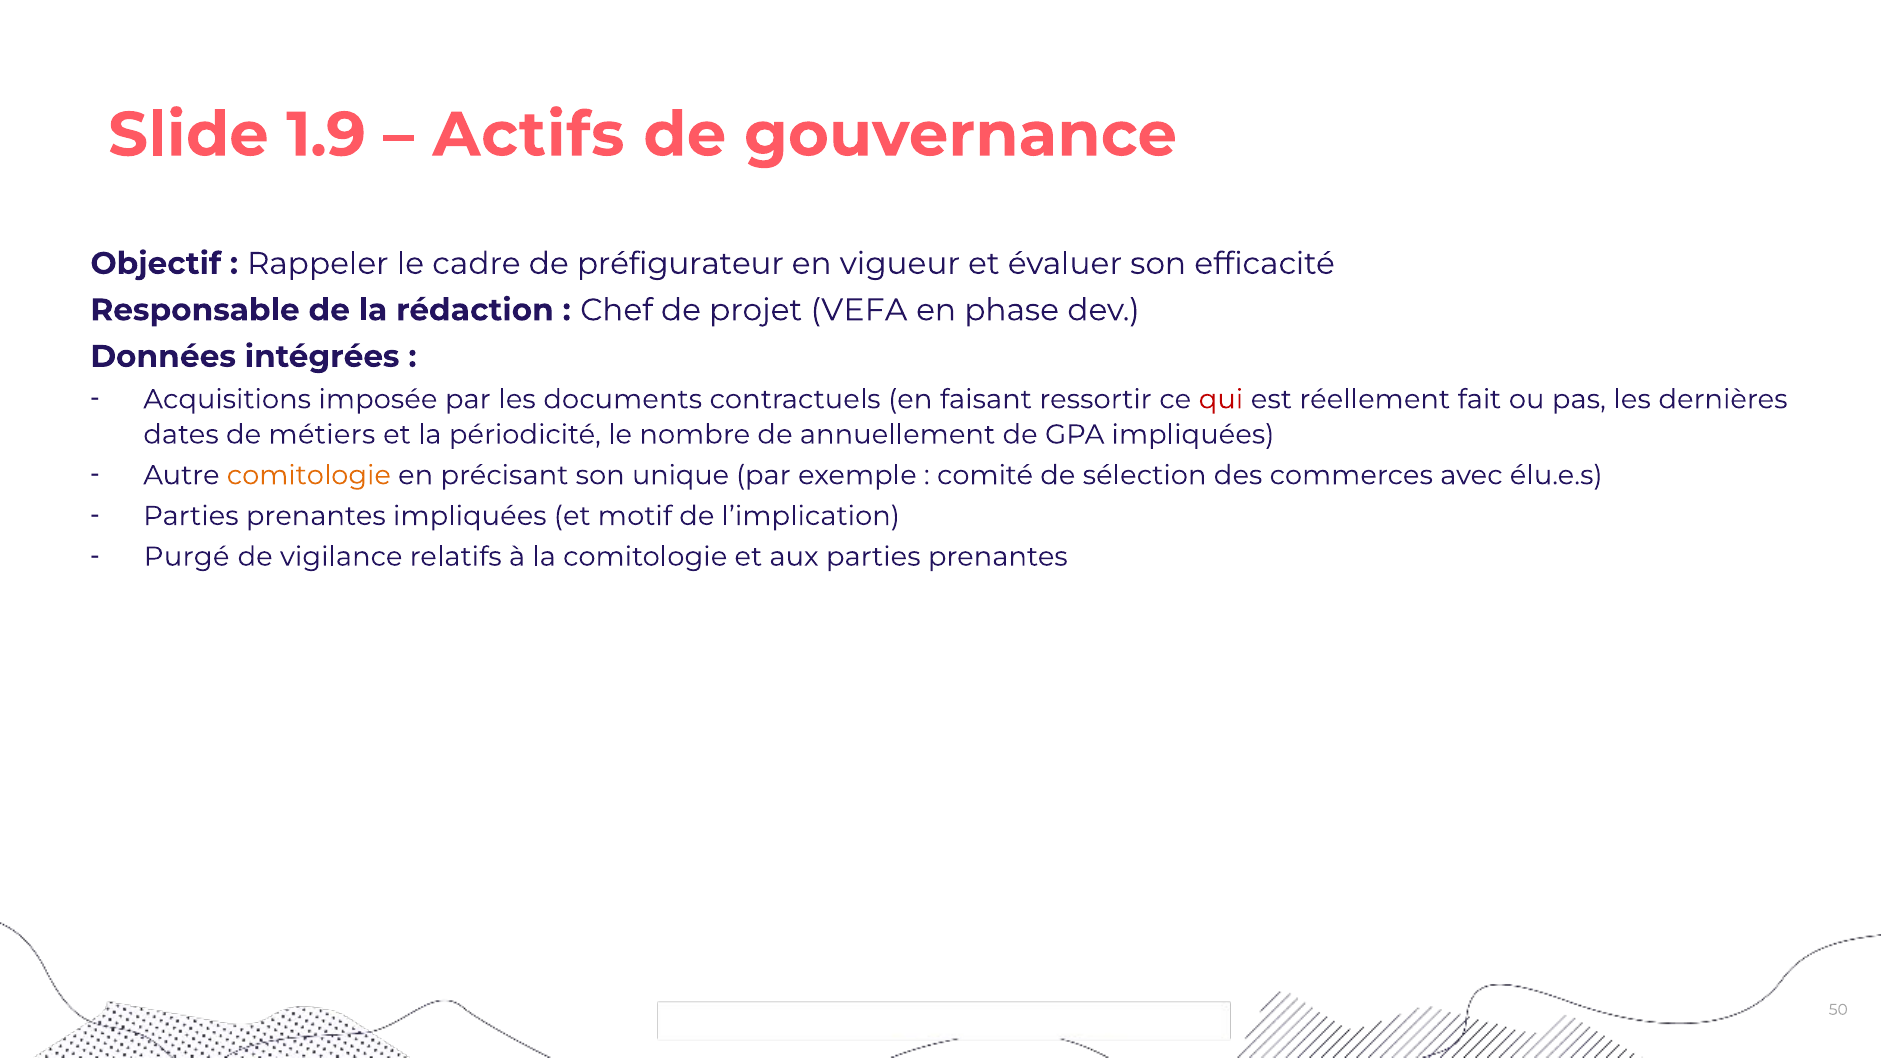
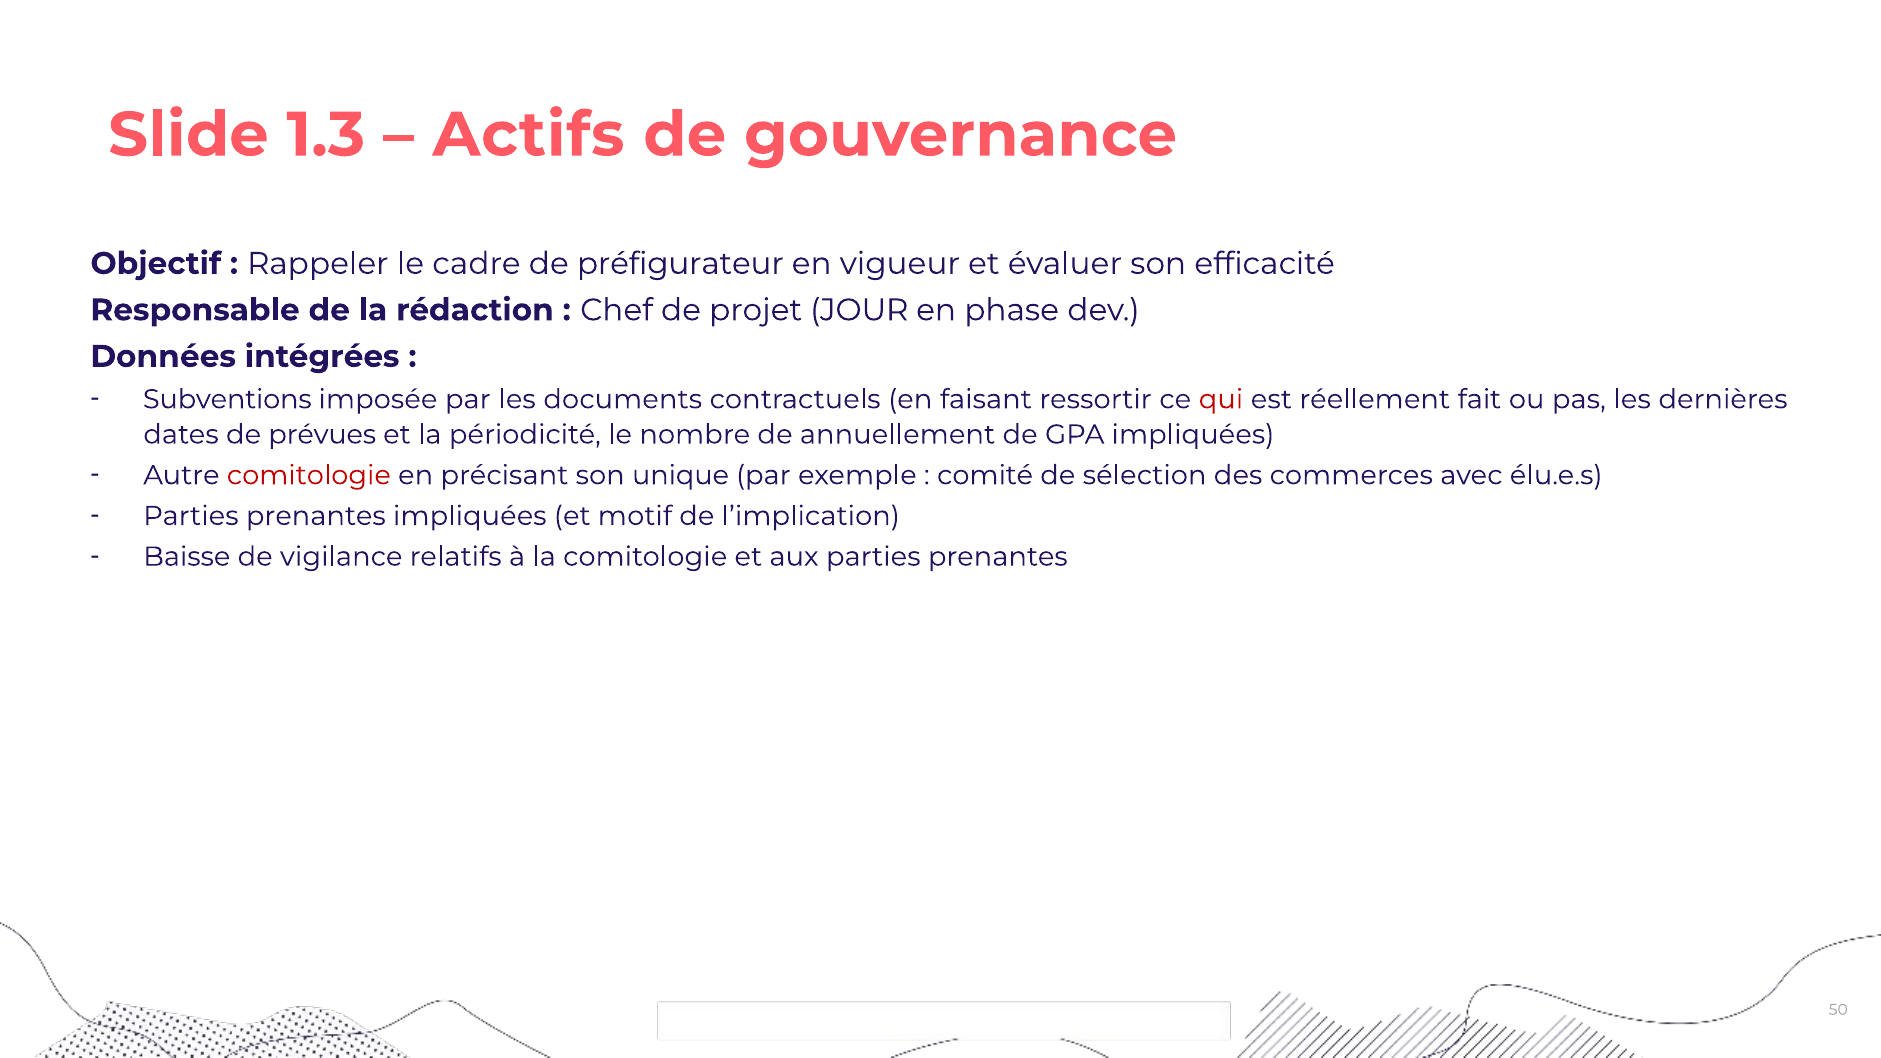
1.9: 1.9 -> 1.3 (326, 135)
VEFA: VEFA -> JOUR (859, 310)
Acquisitions: Acquisitions -> Subventions (227, 399)
métiers: métiers -> prévues (322, 435)
comitologie colour: orange -> red (309, 475)
Purgé: Purgé -> Baisse (187, 557)
